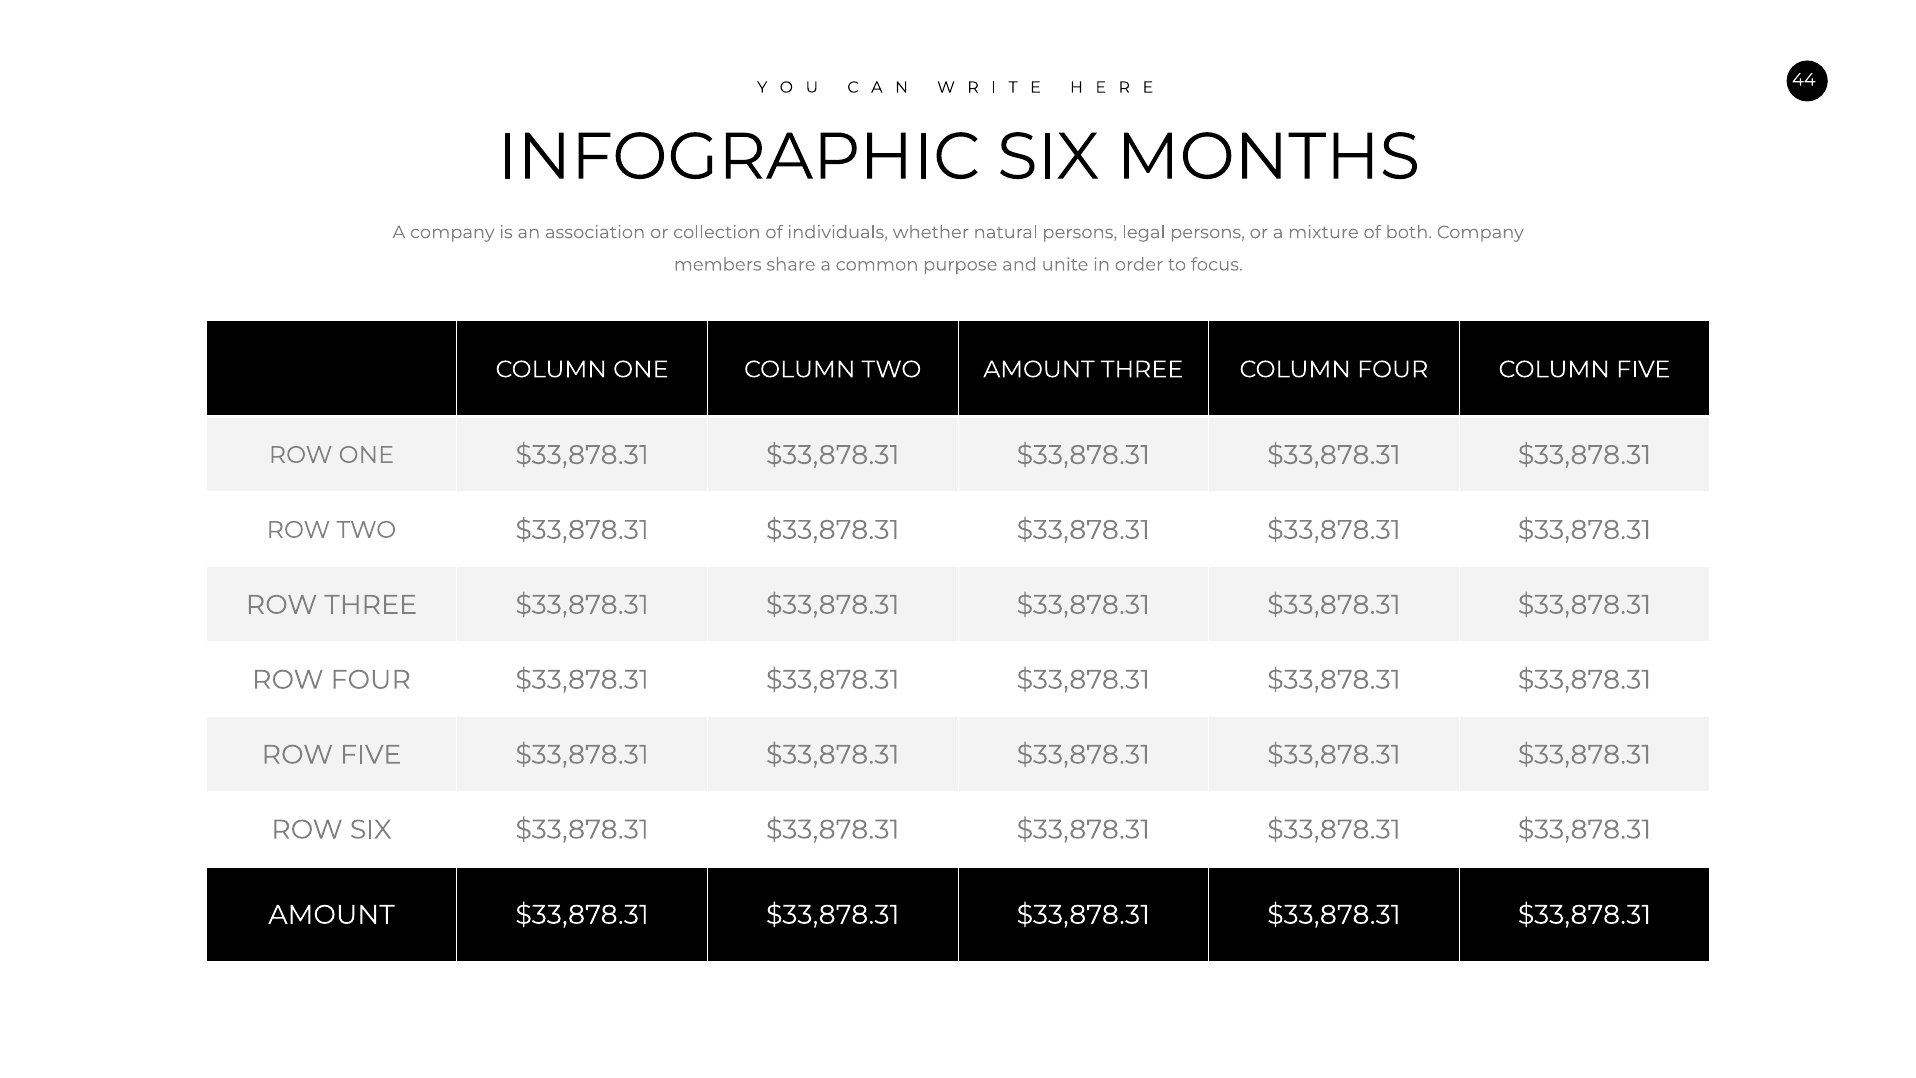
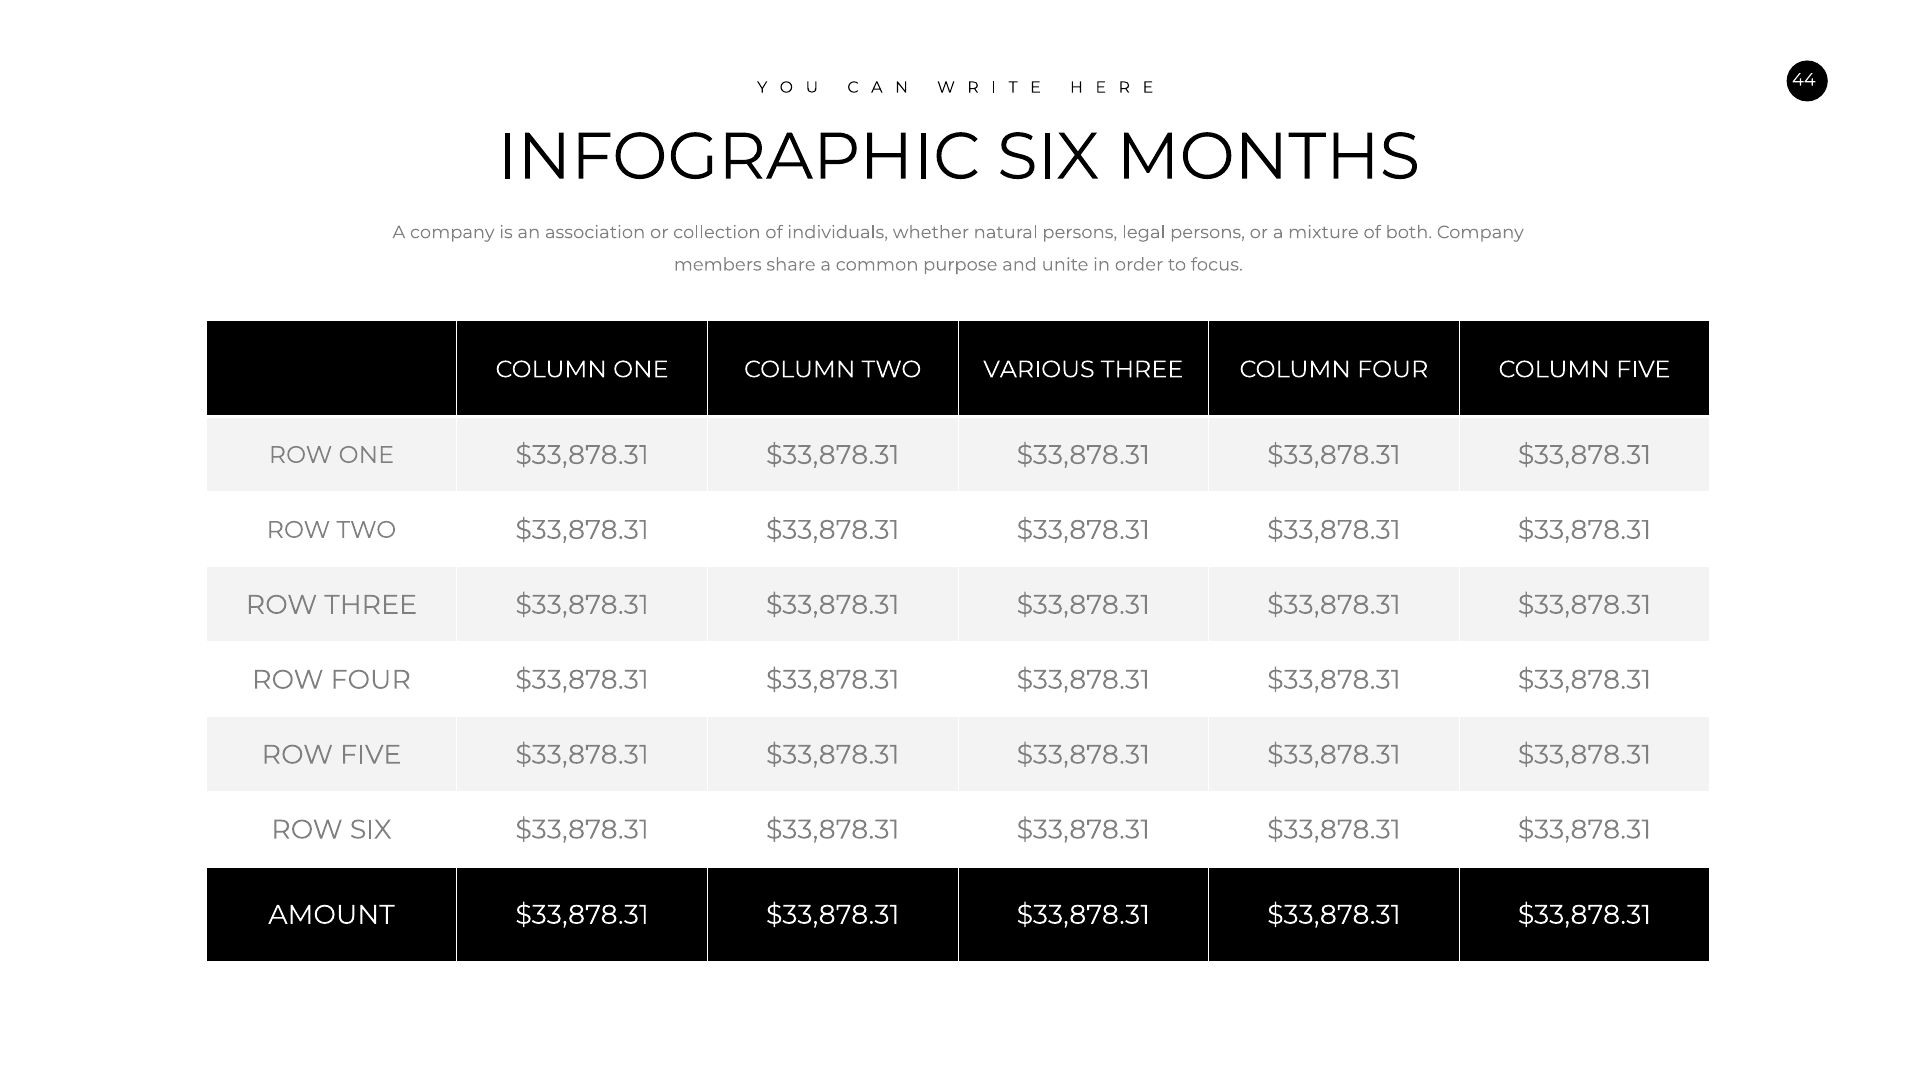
TWO AMOUNT: AMOUNT -> VARIOUS (1039, 369)
